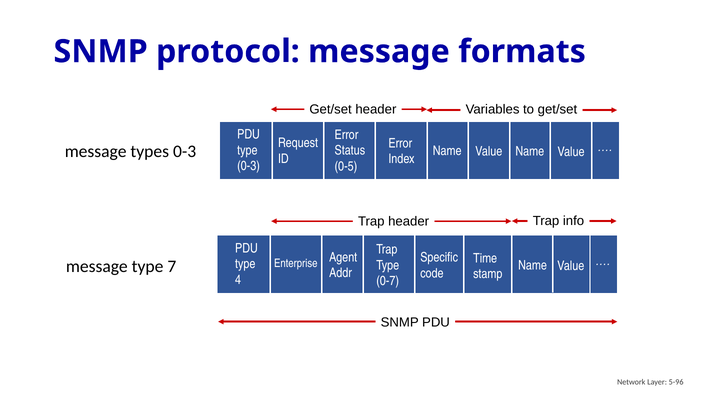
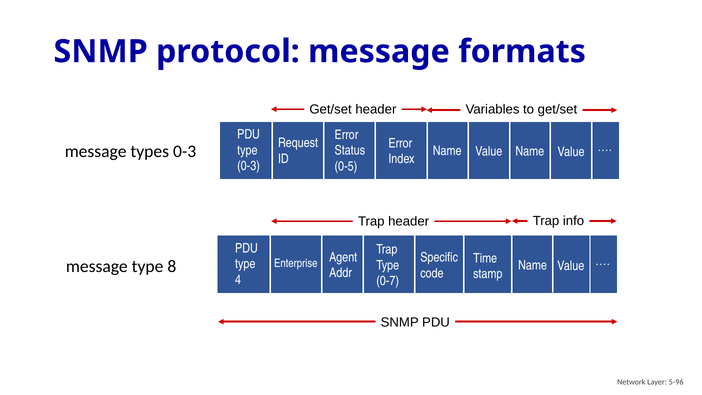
7: 7 -> 8 (172, 266)
